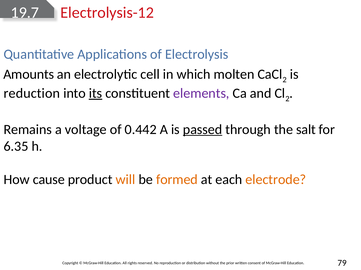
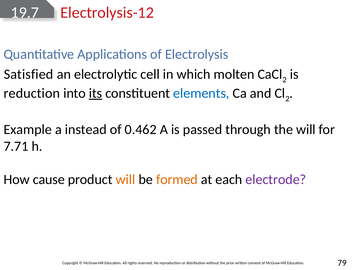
Amounts: Amounts -> Satisfied (29, 74)
elements colour: purple -> blue (201, 94)
Remains: Remains -> Example (28, 130)
voltage: voltage -> instead (86, 130)
0.442: 0.442 -> 0.462 (141, 130)
passed underline: present -> none (203, 130)
the salt: salt -> will (306, 130)
6.35: 6.35 -> 7.71 (16, 147)
electrode colour: orange -> purple (276, 180)
